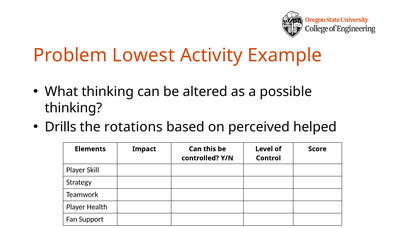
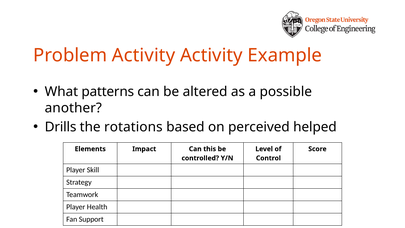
Problem Lowest: Lowest -> Activity (144, 56)
What thinking: thinking -> patterns (108, 92)
thinking: thinking -> another (73, 108)
